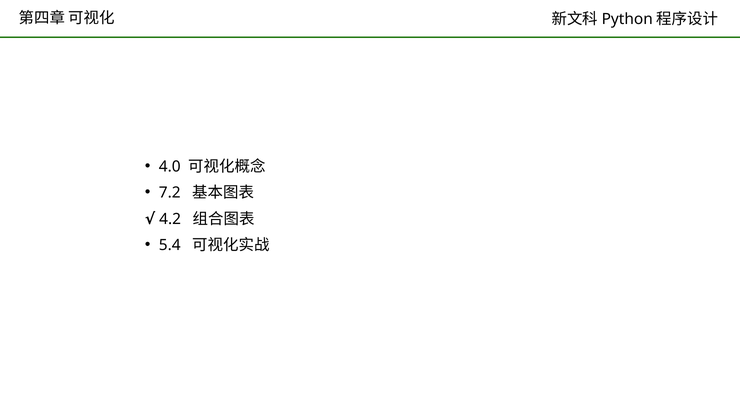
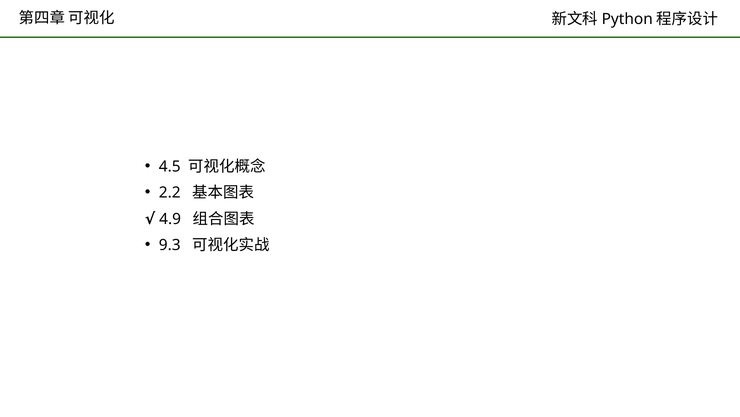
4.0: 4.0 -> 4.5 (170, 166)
7.2: 7.2 -> 2.2 (170, 192)
4.2: 4.2 -> 4.9 (170, 219)
5.4: 5.4 -> 9.3 (170, 245)
